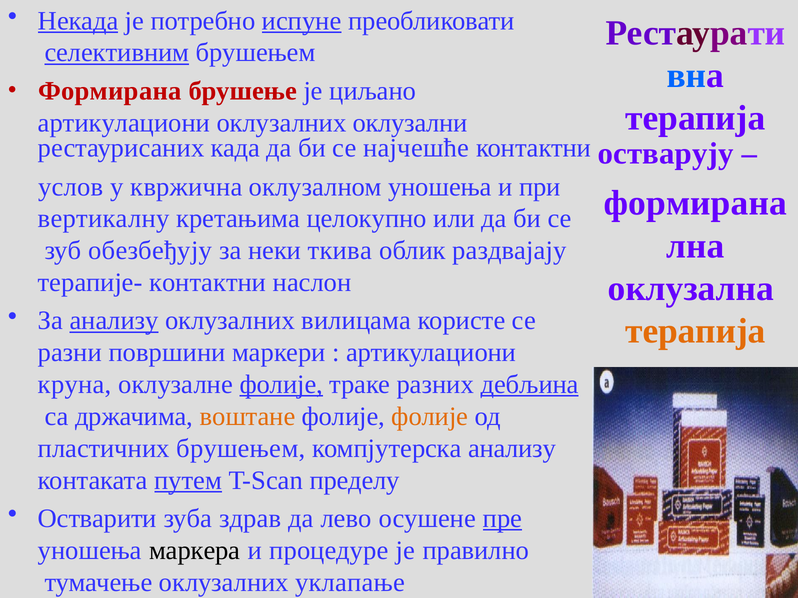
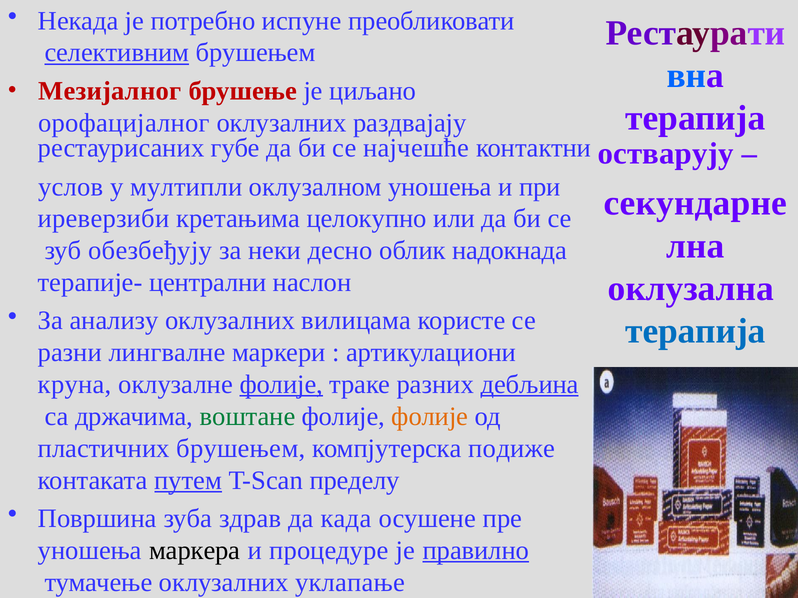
Некада underline: present -> none (78, 21)
испуне underline: present -> none (302, 21)
Формирана: Формирана -> Мезијалног (110, 91)
артикулациони: артикулациони -> орофацијалног (124, 123)
оклузални: оклузални -> раздвајају (410, 123)
када: када -> губе (235, 148)
квржична: квржична -> мултипли (186, 187)
формирана: формирана -> секундарне (695, 203)
вертикалну: вертикалну -> иреверзиби (104, 219)
ткива: ткива -> десно (340, 251)
раздвајају: раздвајају -> надокнада (510, 251)
терапије- контактни: контактни -> централни (208, 283)
анализу underline: present -> none (114, 321)
терапија colour: orange -> blue (695, 331)
површини: површини -> лингвалне (167, 353)
воштане colour: orange -> green (248, 417)
компјутерска анализу: анализу -> подиже (512, 449)
Остварити: Остварити -> Површина (97, 519)
лево: лево -> када (346, 519)
пре underline: present -> none (503, 519)
правилно underline: none -> present (476, 551)
